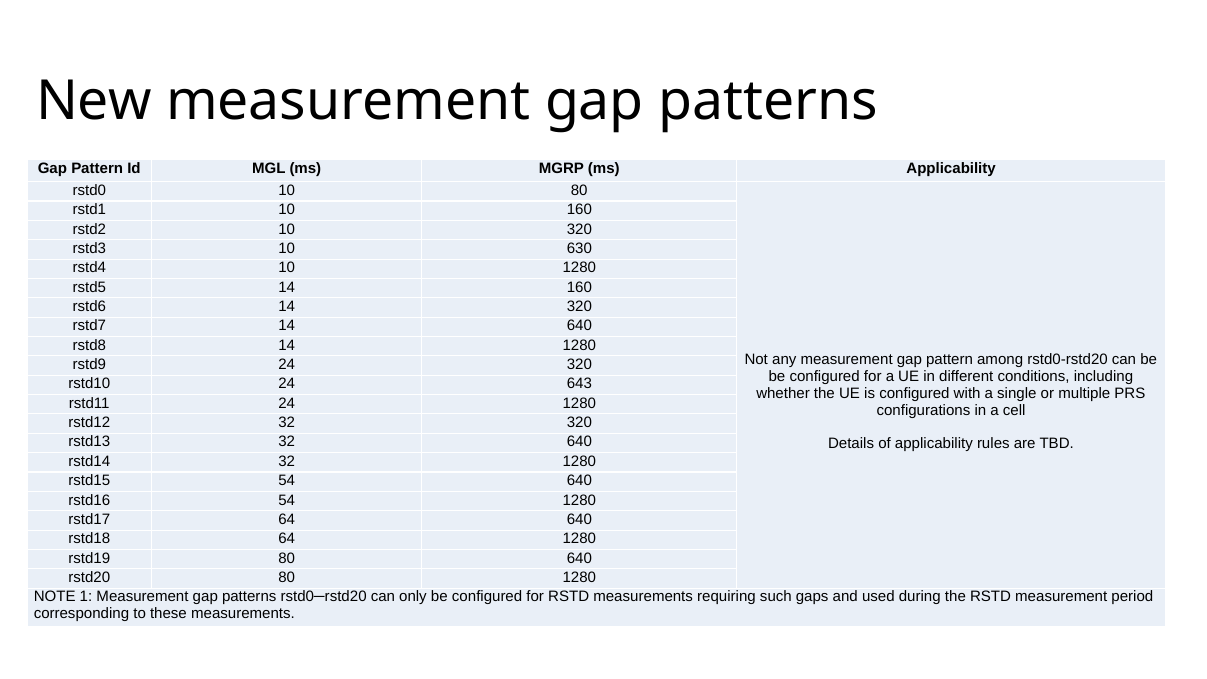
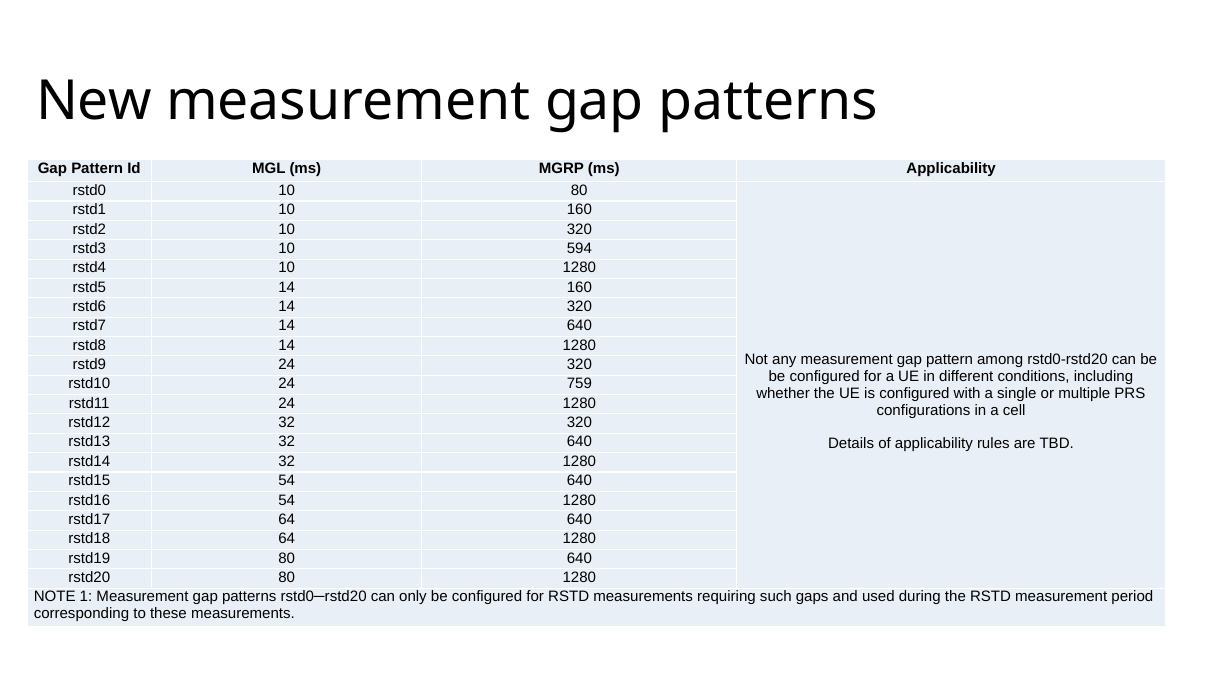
630: 630 -> 594 (579, 248)
643: 643 -> 759 (579, 384)
